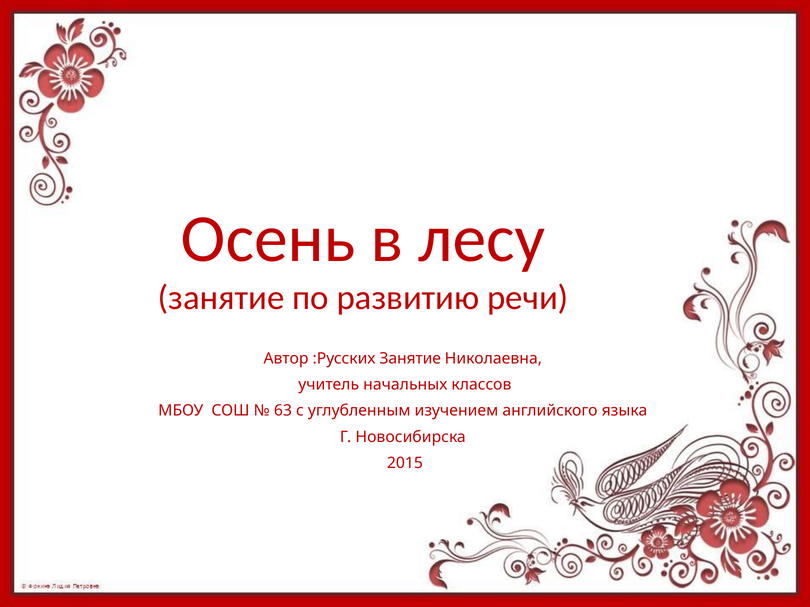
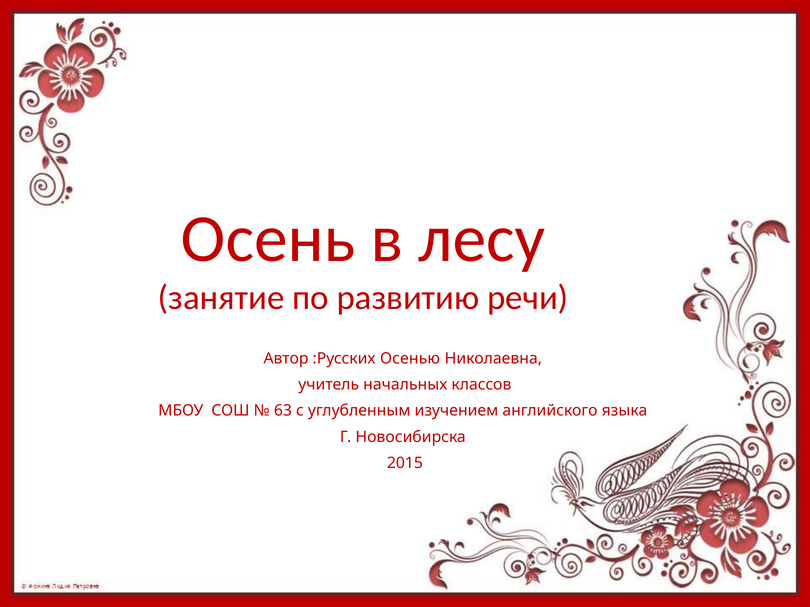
:Русских Занятие: Занятие -> Осенью (410, 359)
